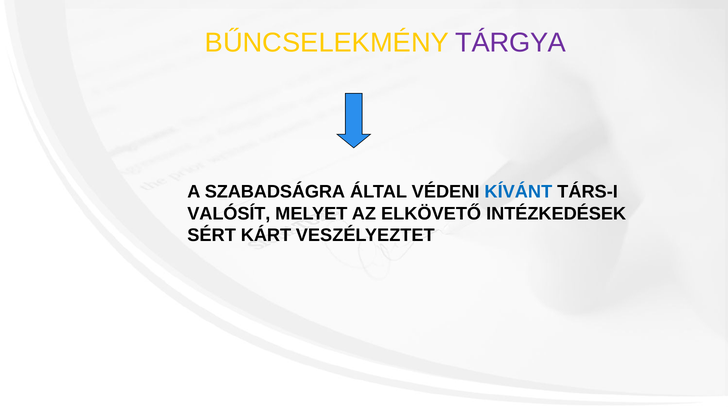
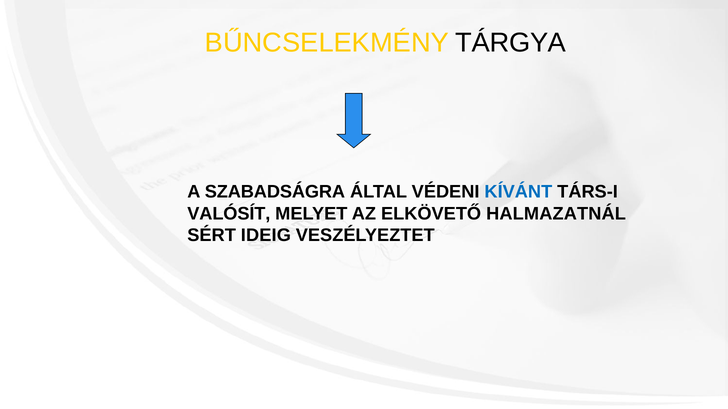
TÁRGYA colour: purple -> black (511, 43)
INTÉZKEDÉSEK: INTÉZKEDÉSEK -> HALMAZATNÁL (556, 214)
KÁRT: KÁRT -> IDEIG (266, 236)
